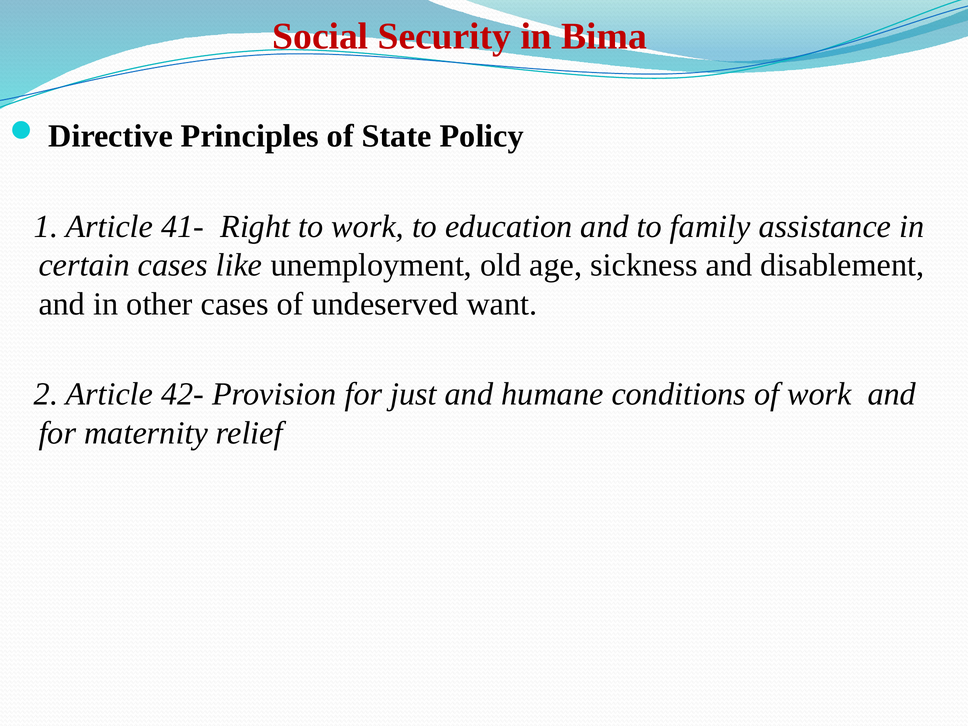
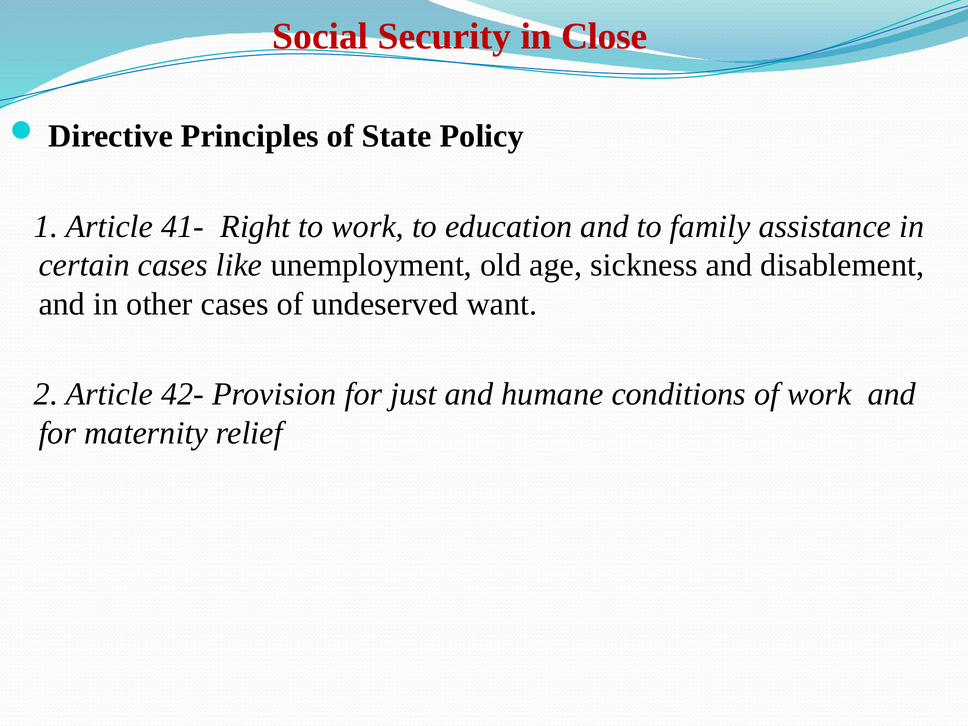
Bima: Bima -> Close (604, 36)
